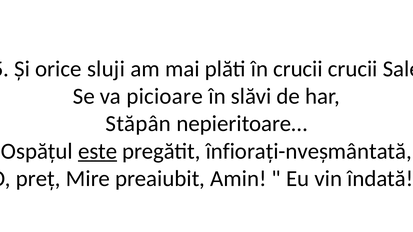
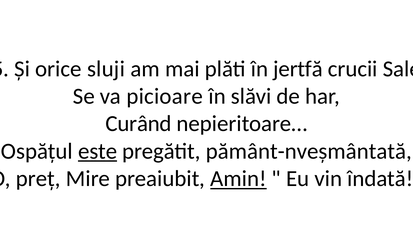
în crucii: crucii -> jertfă (298, 69)
Stăpân: Stăpân -> Curând (139, 124)
înfiorați-nveșmântată: înfiorați-nveșmântată -> pământ-nveșmântată (309, 151)
Amin underline: none -> present (238, 179)
